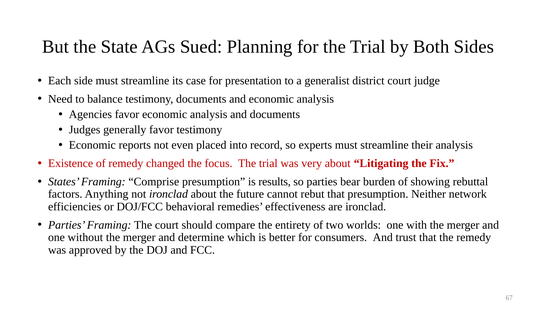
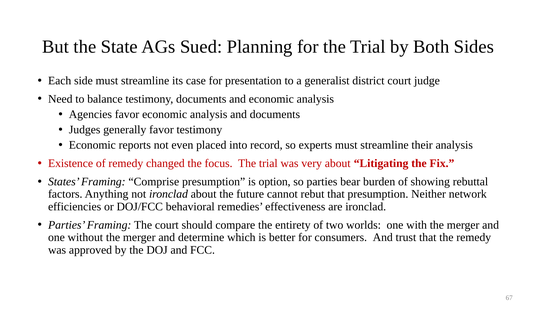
results: results -> option (275, 182)
